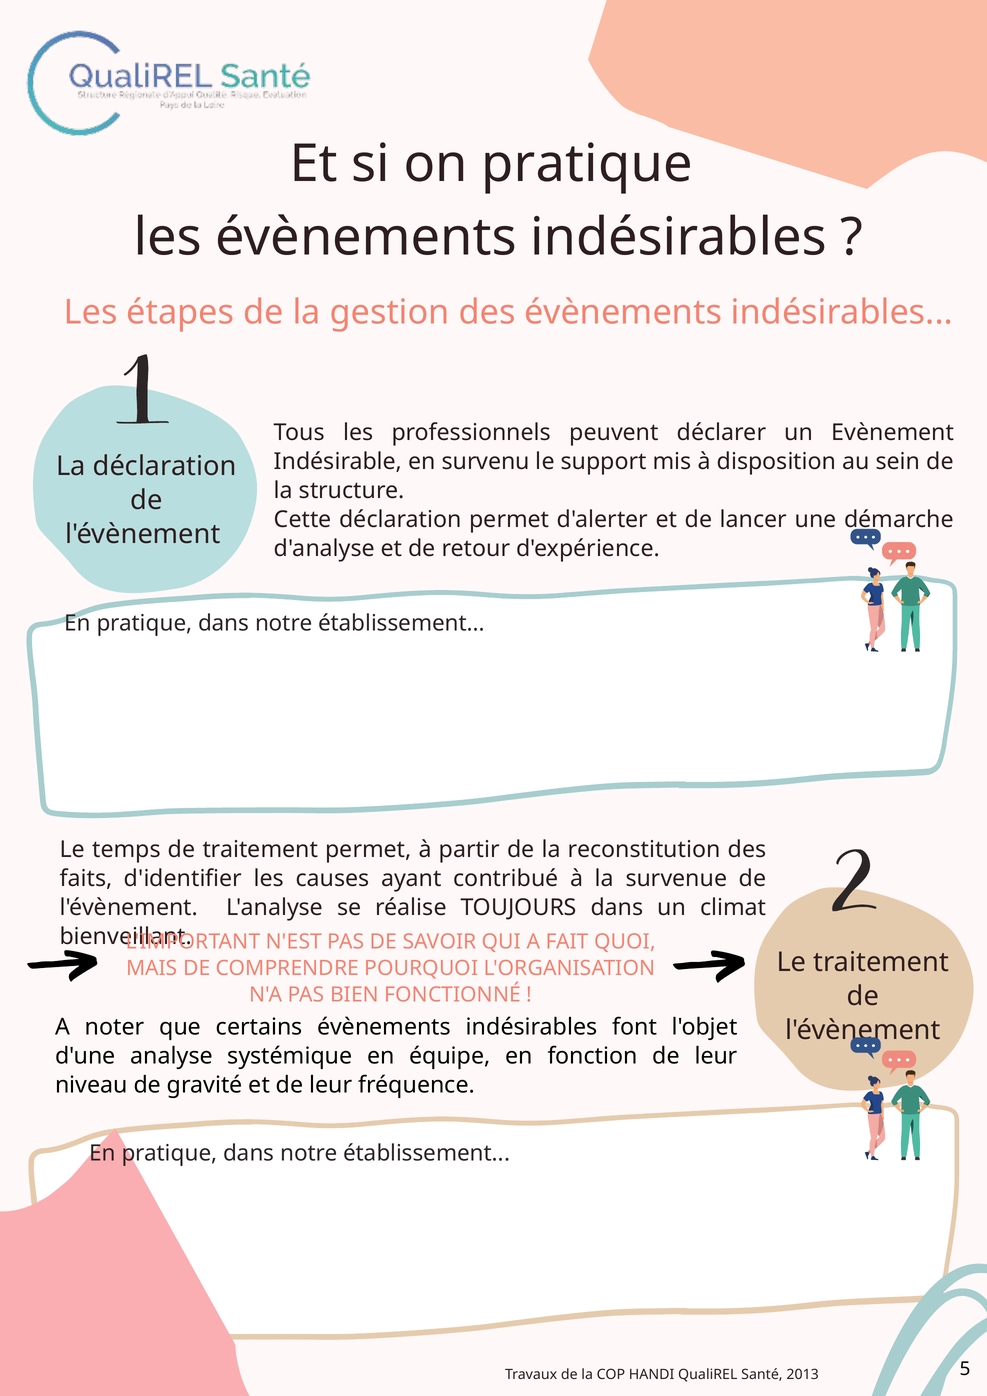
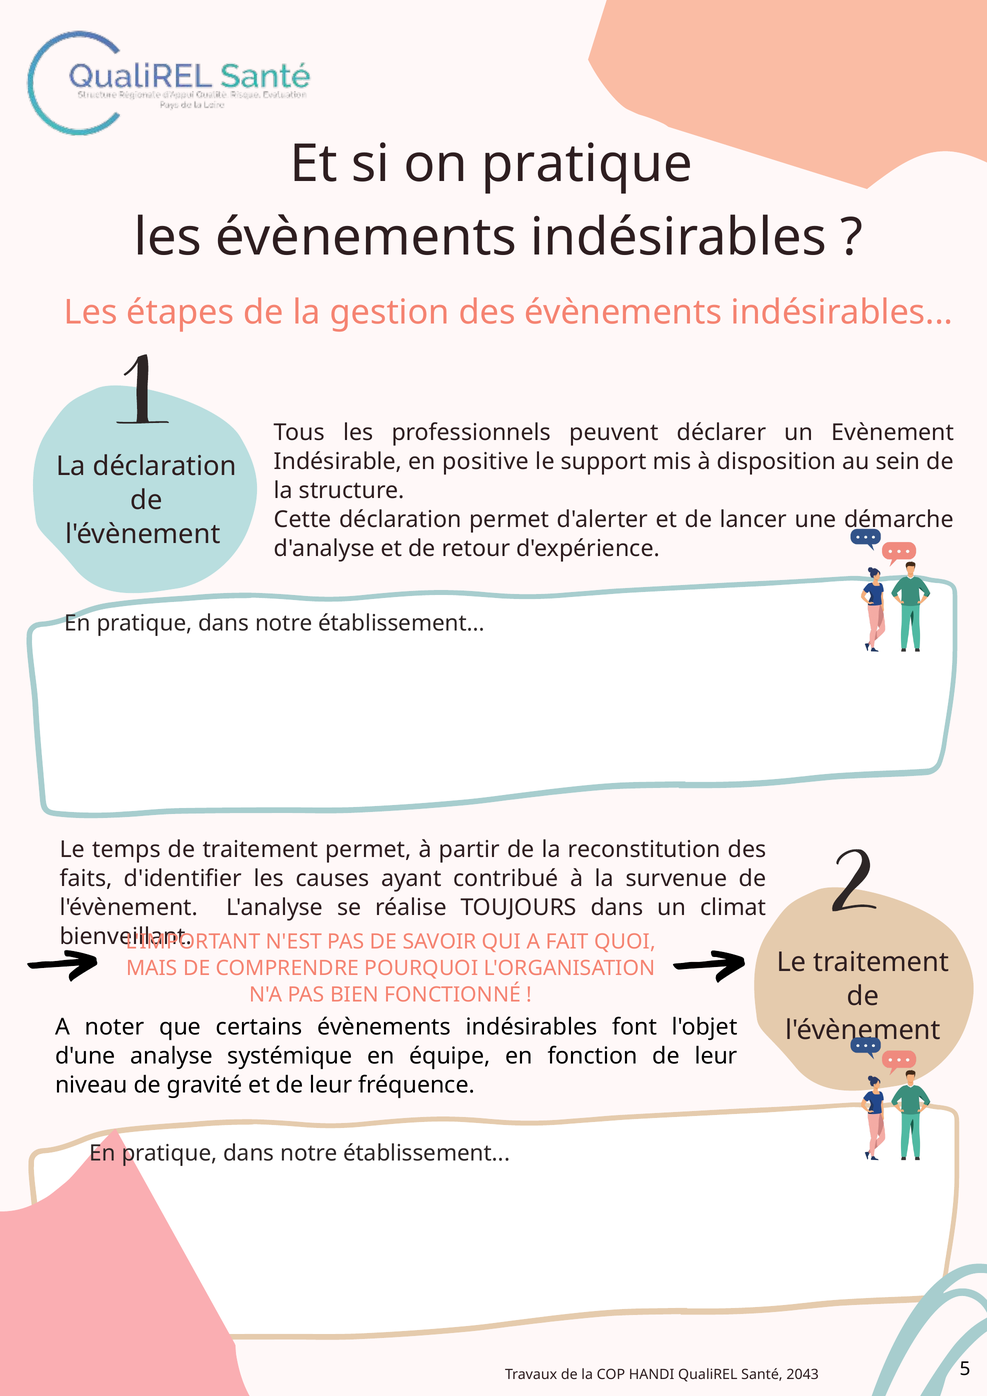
survenu: survenu -> positive (486, 461)
2013: 2013 -> 2043 (803, 1374)
